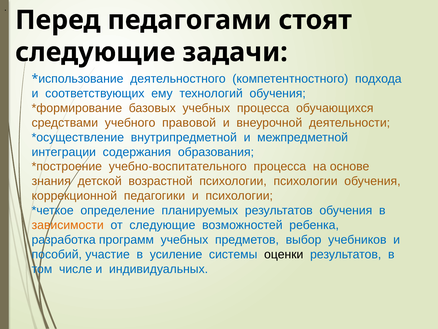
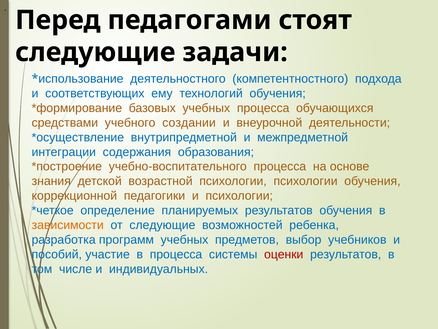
правовой: правовой -> создании (189, 123)
в усиление: усиление -> процесса (176, 254)
оценки colour: black -> red (284, 254)
